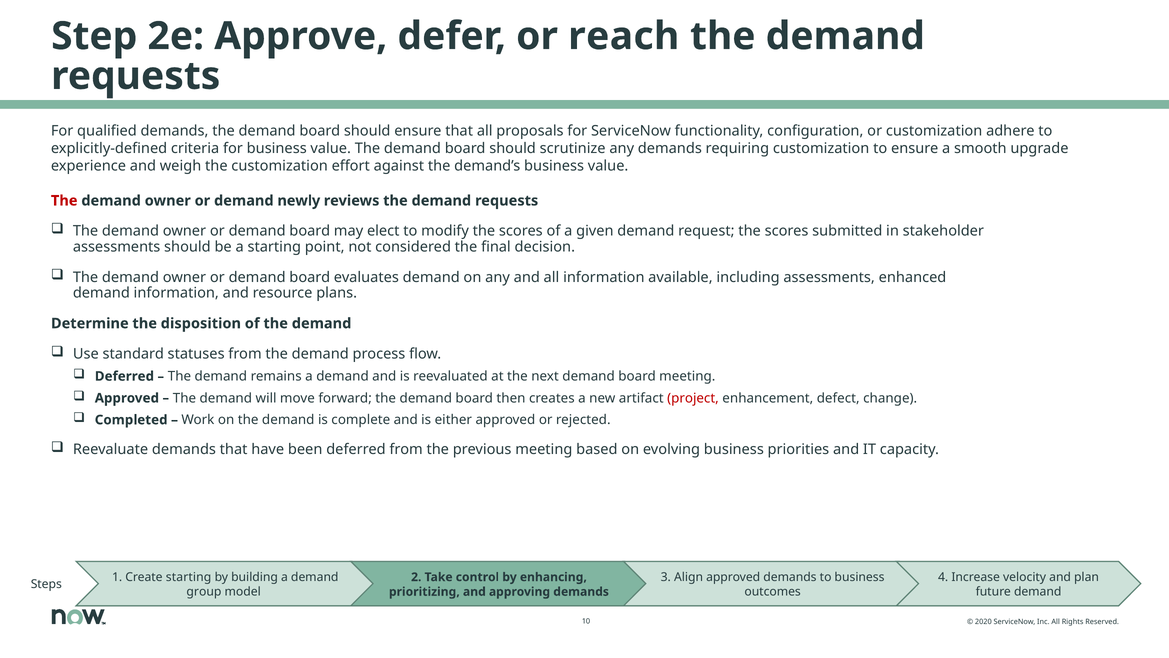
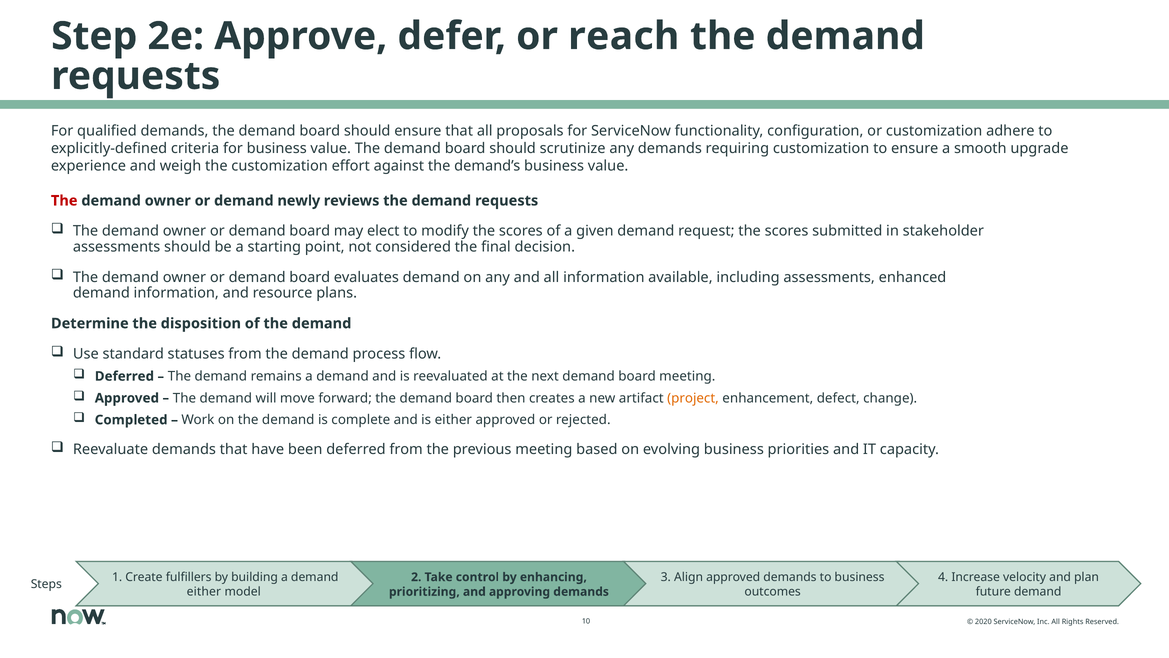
project colour: red -> orange (693, 398)
Create starting: starting -> fulfillers (189, 577)
group: group -> either (204, 592)
